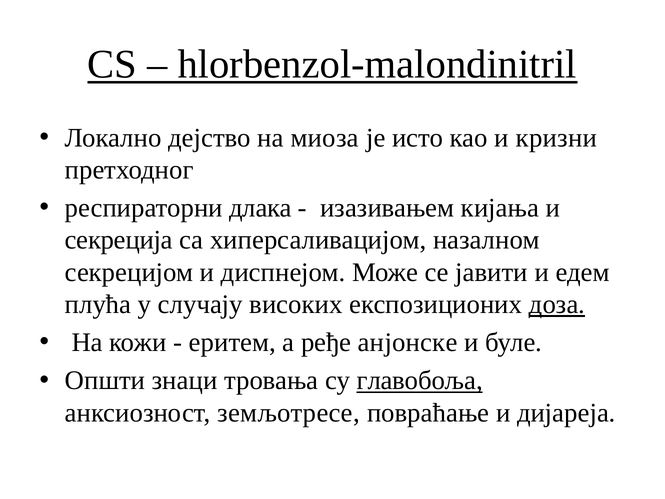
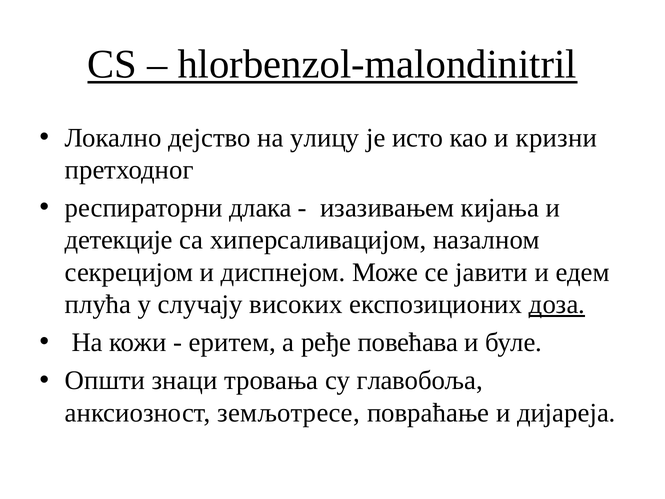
миоза: миоза -> улицу (325, 138)
секреција: секреција -> детекције (119, 240)
анјонске: анјонске -> повећава (408, 342)
главобоља underline: present -> none (420, 380)
